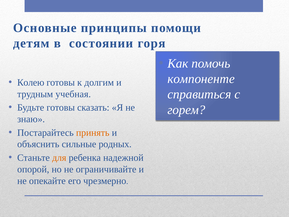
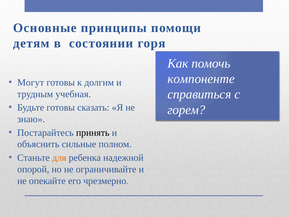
Колею: Колею -> Могут (31, 82)
принять colour: orange -> black (93, 132)
родных: родных -> полном (115, 144)
